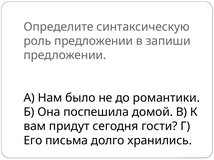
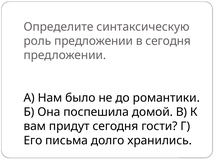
в запиши: запиши -> сегодня (168, 41)
